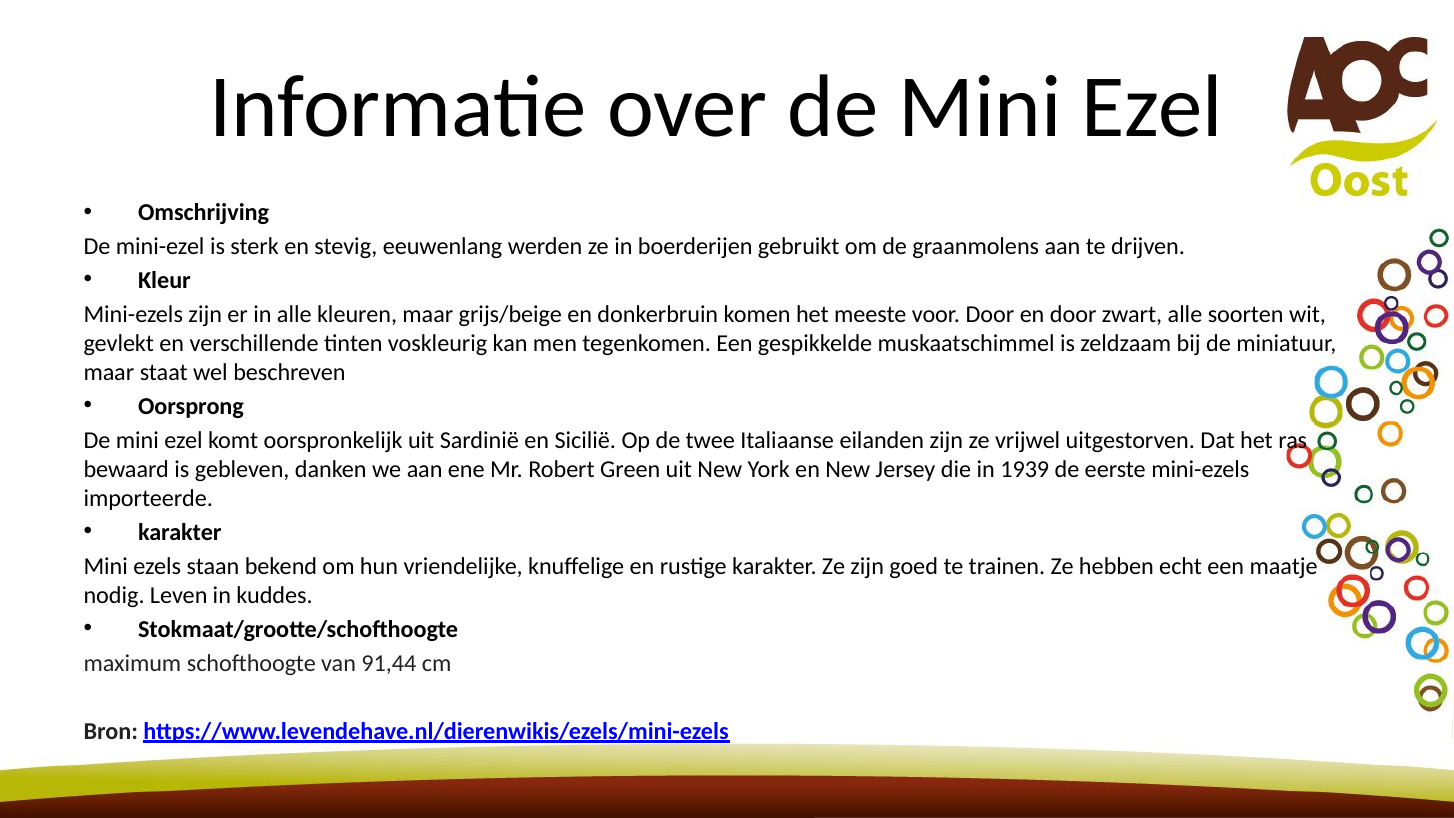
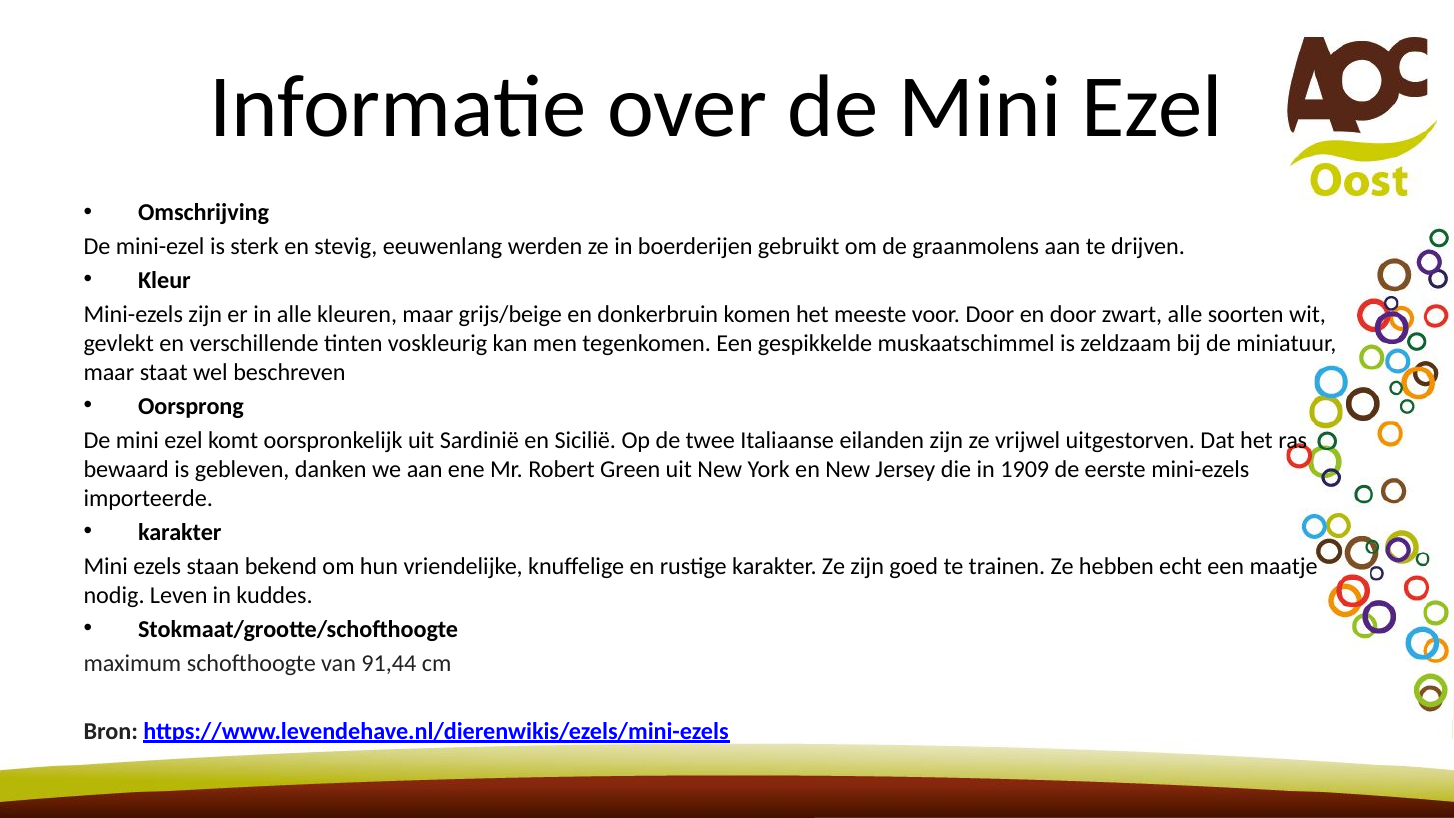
1939: 1939 -> 1909 (1025, 469)
